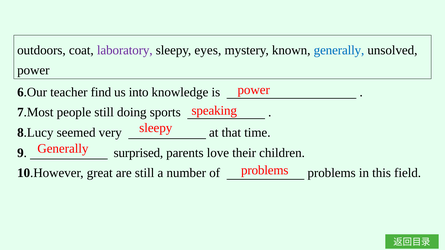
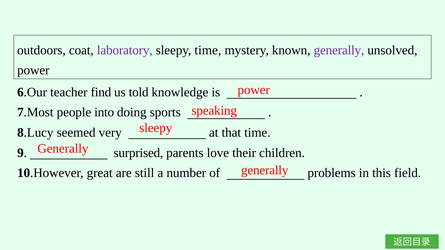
sleepy eyes: eyes -> time (208, 50)
generally colour: blue -> purple (339, 50)
into: into -> told (139, 92)
people still: still -> into (104, 112)
problems: problems -> generally (265, 170)
